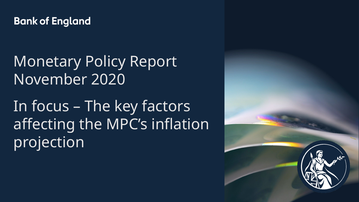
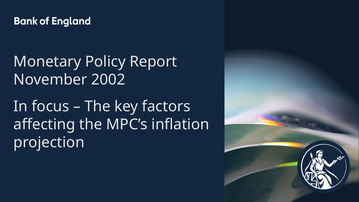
2020: 2020 -> 2002 (108, 80)
